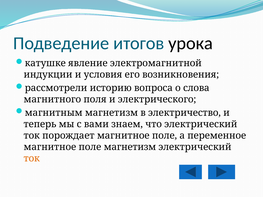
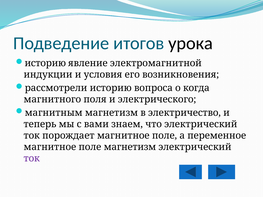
катушке: катушке -> историю (45, 63)
слова: слова -> когда (196, 88)
ток colour: orange -> purple (32, 158)
